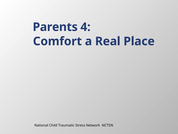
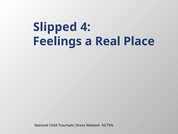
Parents: Parents -> Slipped (55, 27)
Comfort: Comfort -> Feelings (57, 41)
